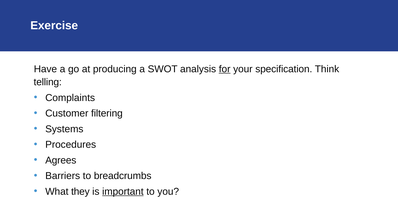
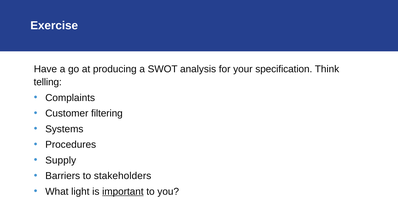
for underline: present -> none (225, 69)
Agrees: Agrees -> Supply (61, 160)
breadcrumbs: breadcrumbs -> stakeholders (123, 176)
they: they -> light (80, 191)
